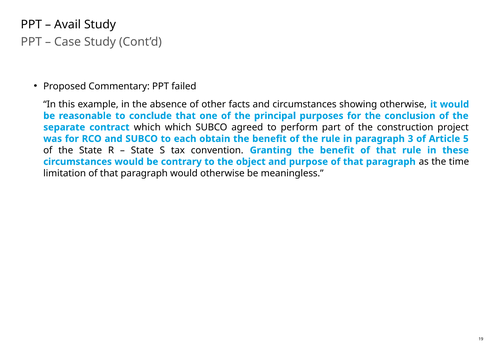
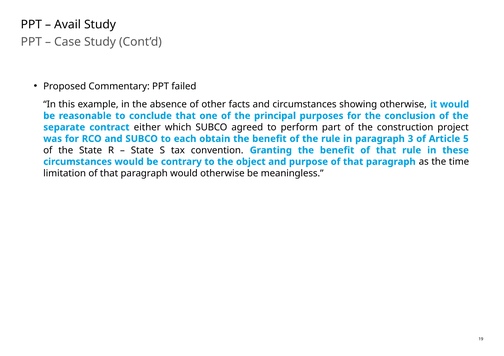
contract which: which -> either (147, 128)
